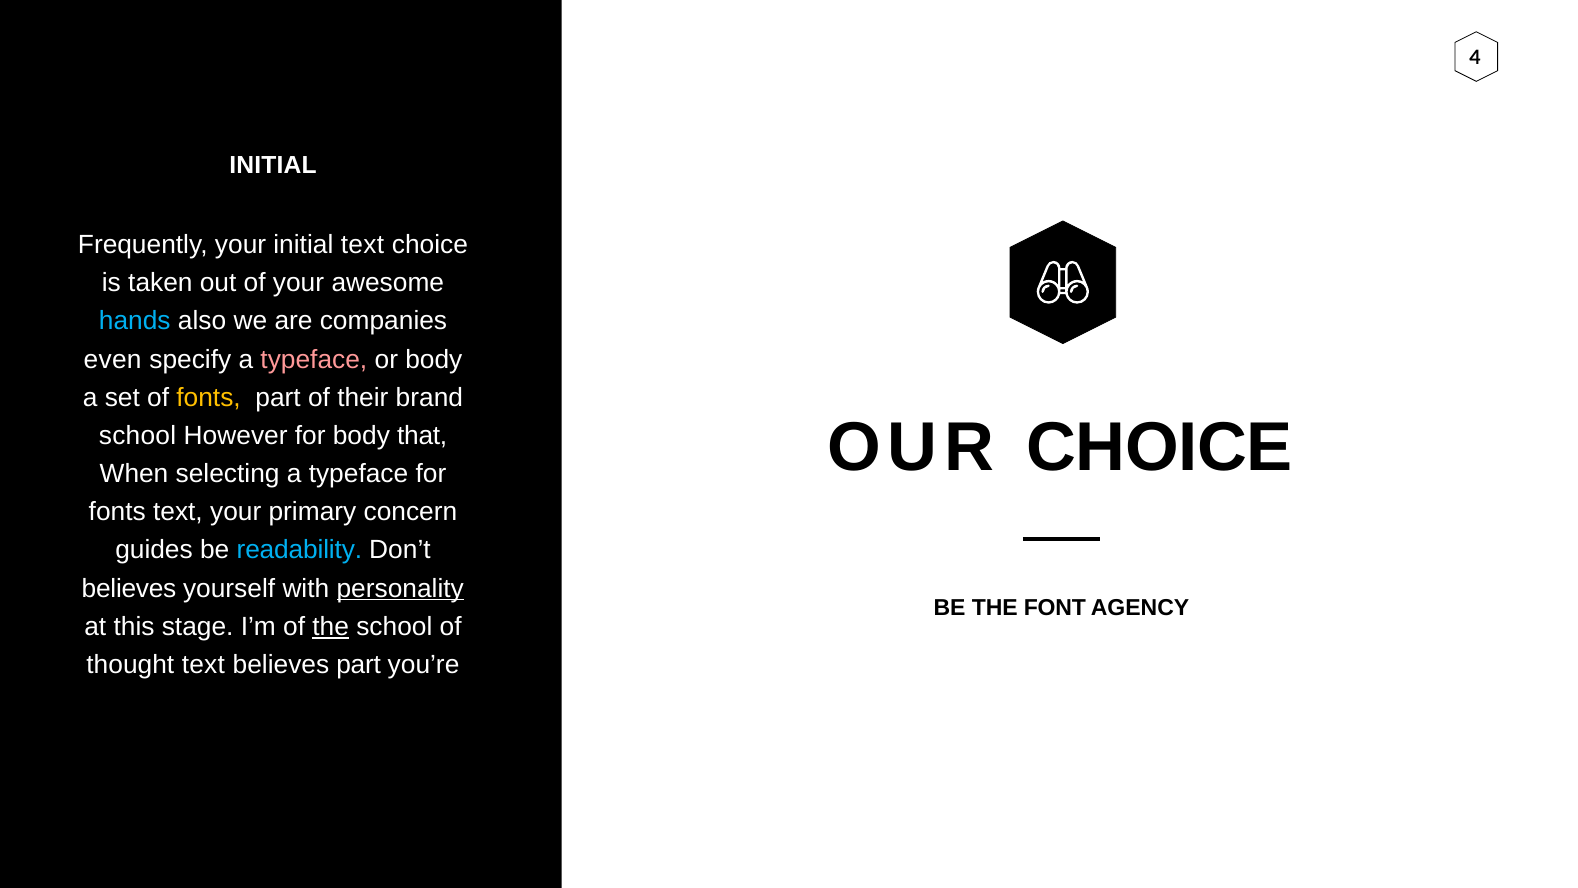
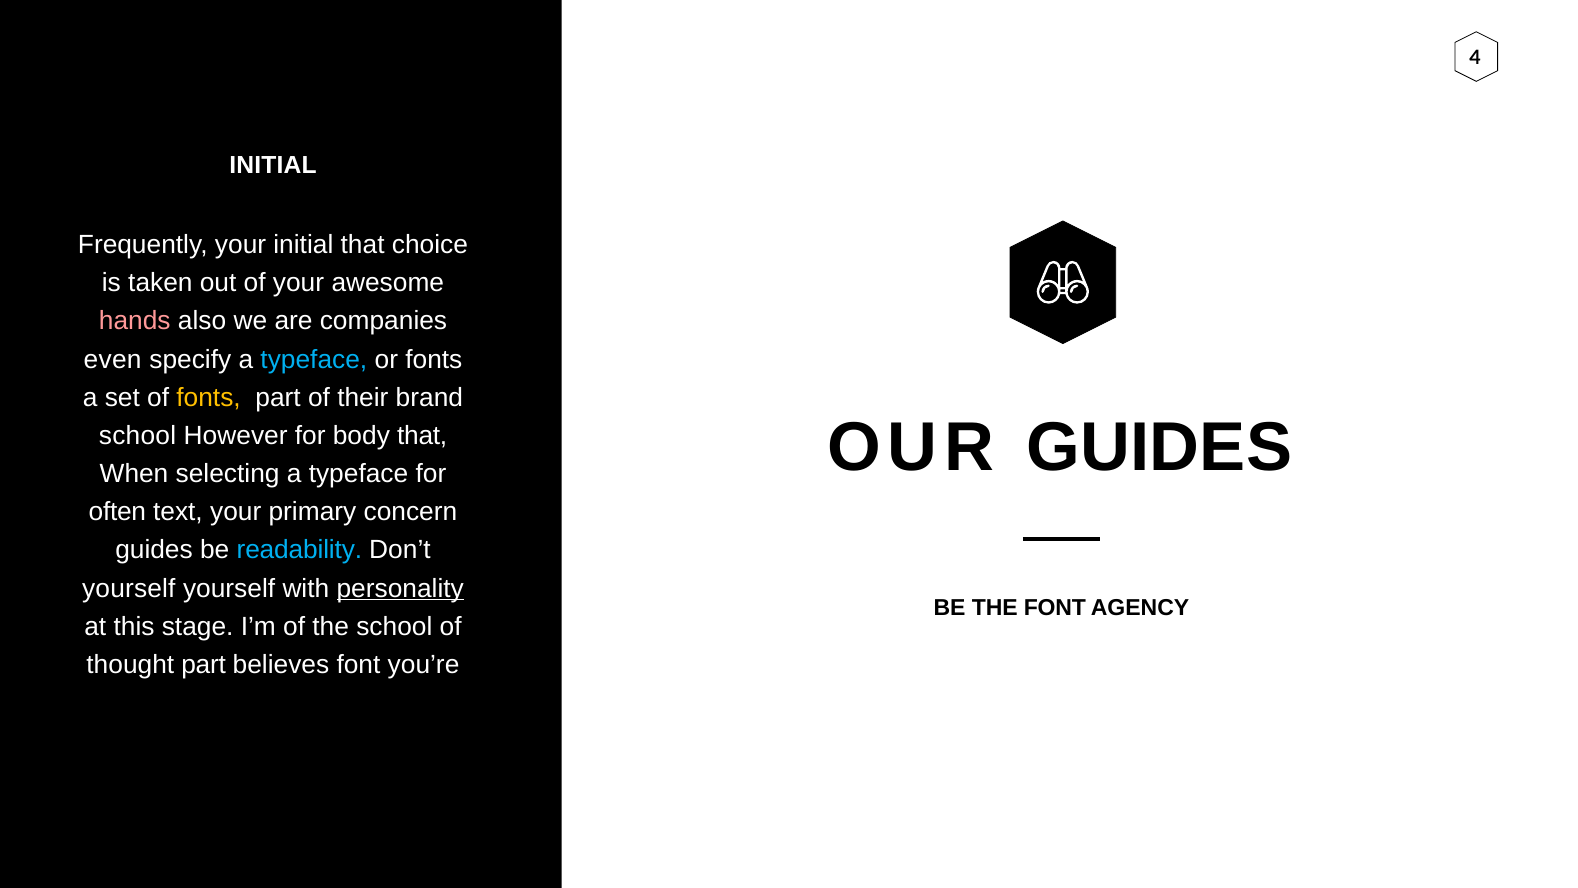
initial text: text -> that (363, 245)
hands colour: light blue -> pink (135, 321)
typeface colour: pink -> light blue (314, 359)
or body: body -> fonts (434, 359)
OUR CHOICE: CHOICE -> GUIDES (1159, 448)
fonts: fonts -> often (117, 512)
believes: believes -> yourself (129, 588)
the underline: present -> none (331, 626)
thought text: text -> part (204, 665)
believes part: part -> font (358, 665)
